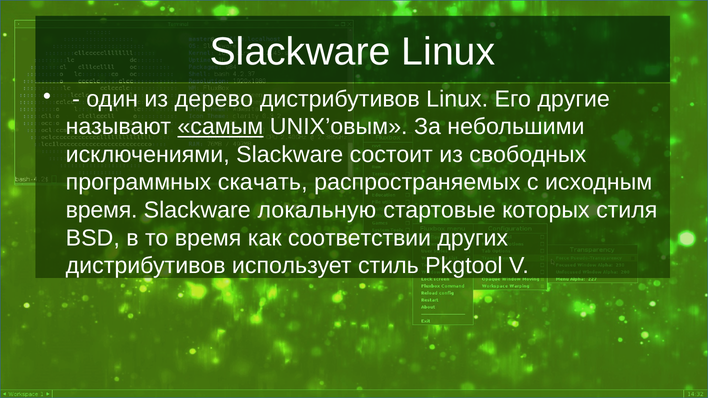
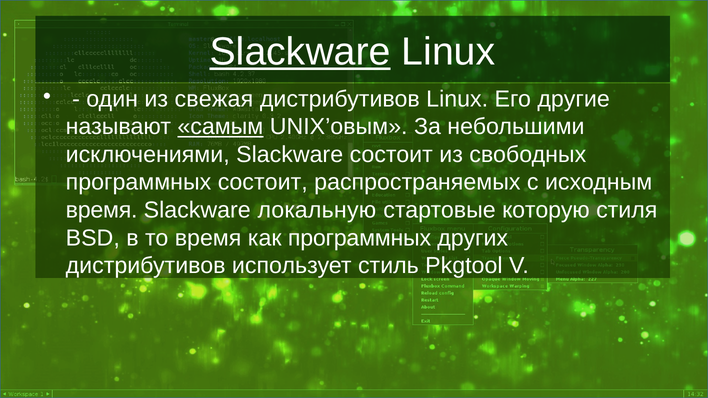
Slackware underline: none -> present (300, 52)
дерево: дерево -> свежая (214, 99)
программных скачать: скачать -> состоит (263, 182)
которых: которых -> которую (546, 210)
как соответствии: соответствии -> программных (360, 238)
